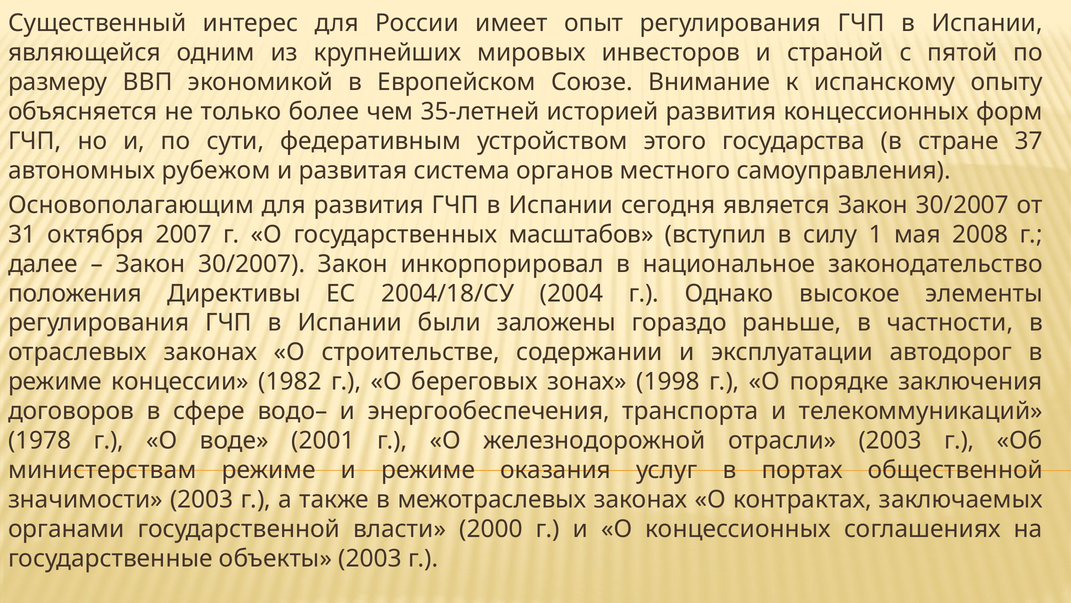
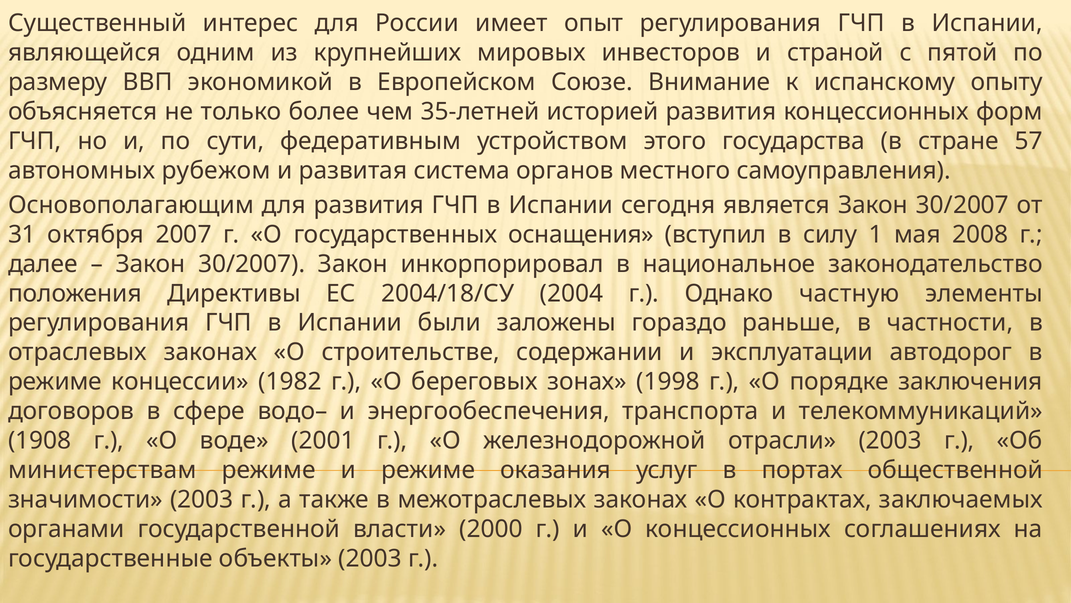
37: 37 -> 57 (1029, 141)
масштабов: масштабов -> оснащения (581, 234)
высокое: высокое -> частную (849, 293)
1978: 1978 -> 1908 (40, 440)
